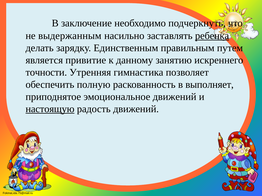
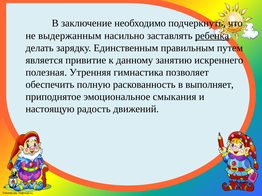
точности: точности -> полезная (46, 72)
эмоциональное движений: движений -> смыкания (175, 97)
настоящую underline: present -> none (50, 109)
